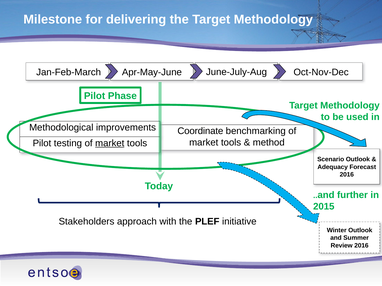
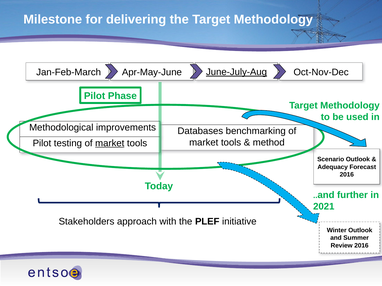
June-July-Aug underline: none -> present (236, 72)
Coordinate: Coordinate -> Databases (200, 131)
2015: 2015 -> 2021 (324, 207)
